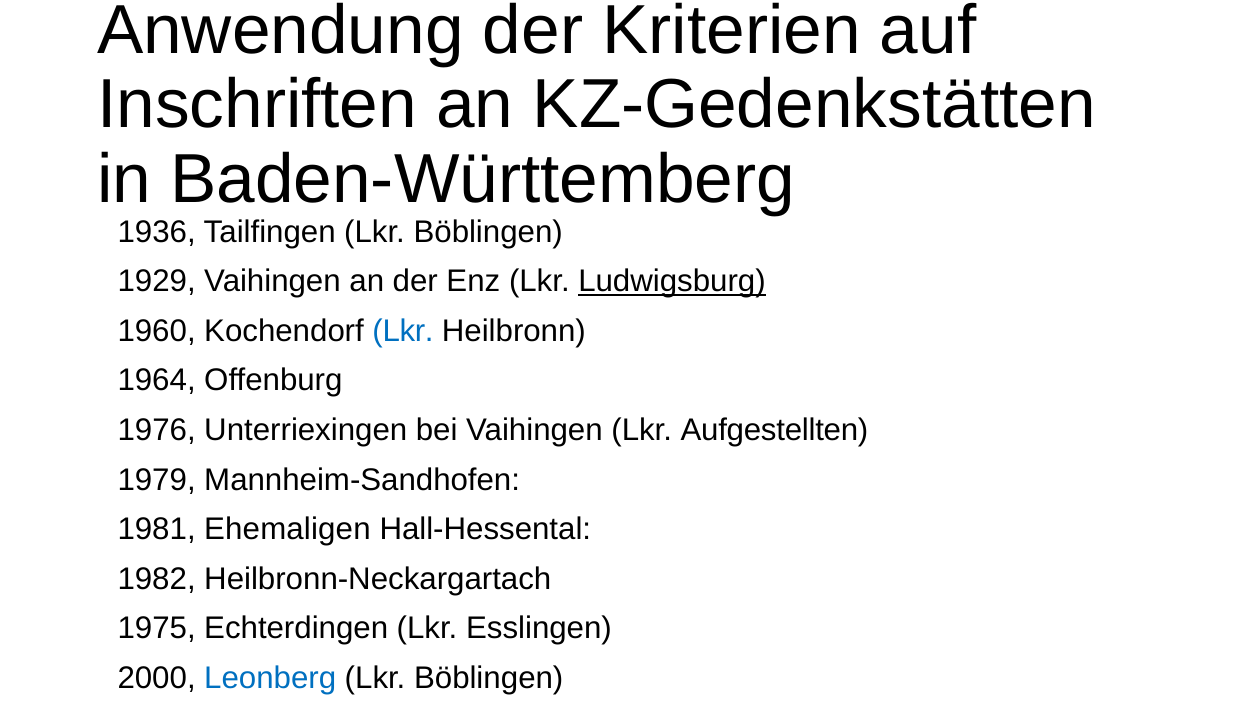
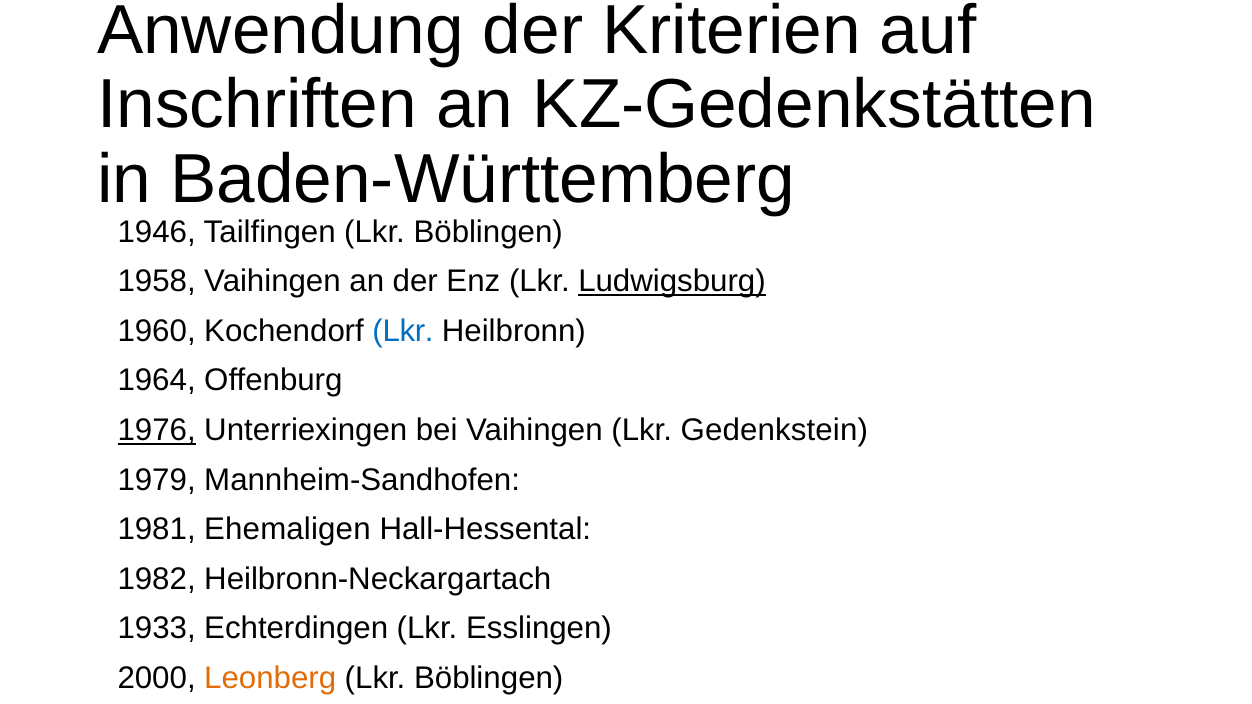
1936: 1936 -> 1946 (157, 232)
1929: 1929 -> 1958 (157, 282)
1976 underline: none -> present (157, 430)
Aufgestellten: Aufgestellten -> Gedenkstein (774, 430)
1975: 1975 -> 1933 (157, 629)
Leonberg colour: blue -> orange (270, 678)
